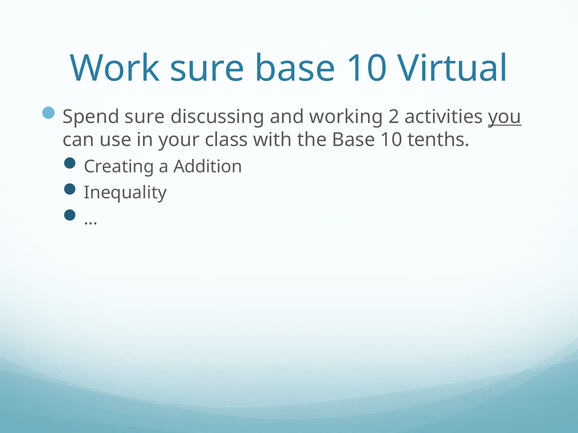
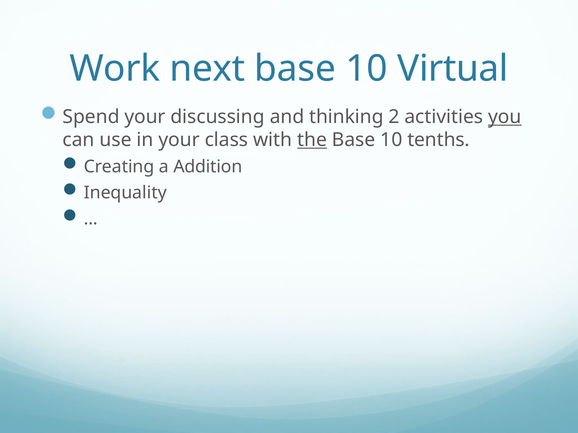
Work sure: sure -> next (207, 69)
Spend sure: sure -> your (145, 117)
working: working -> thinking (346, 117)
the underline: none -> present (312, 140)
